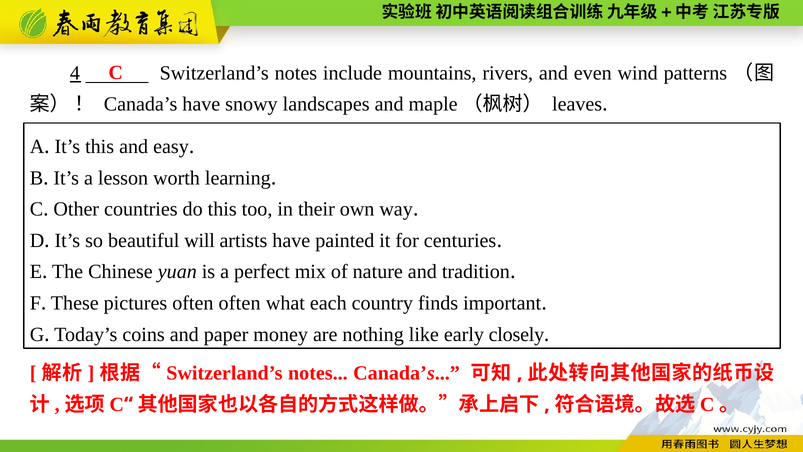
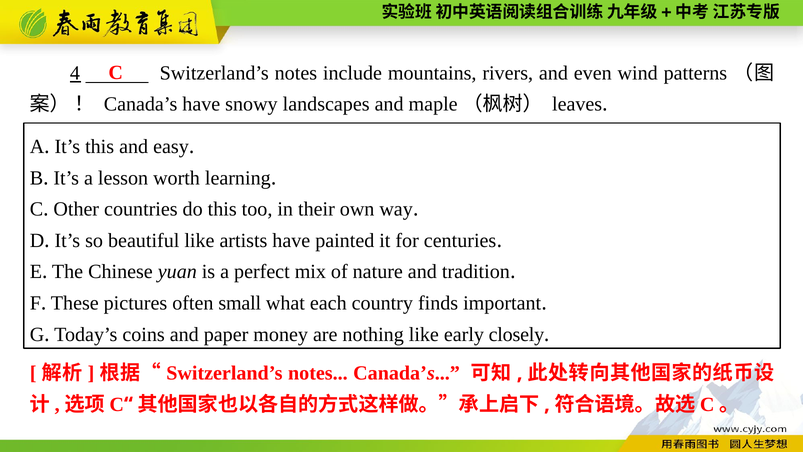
beautiful will: will -> like (199, 240)
often often: often -> small (240, 303)
